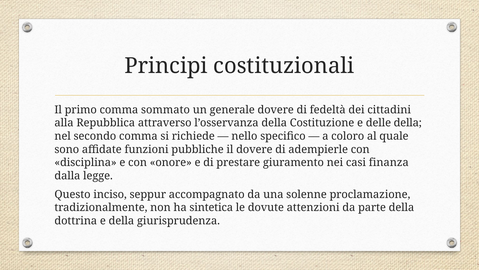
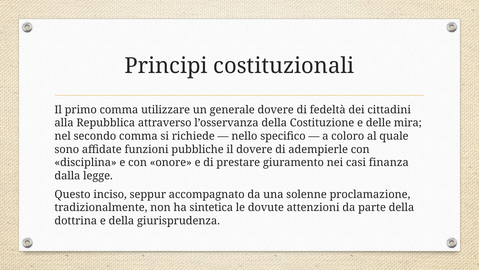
sommato: sommato -> utilizzare (166, 110)
delle della: della -> mira (408, 123)
